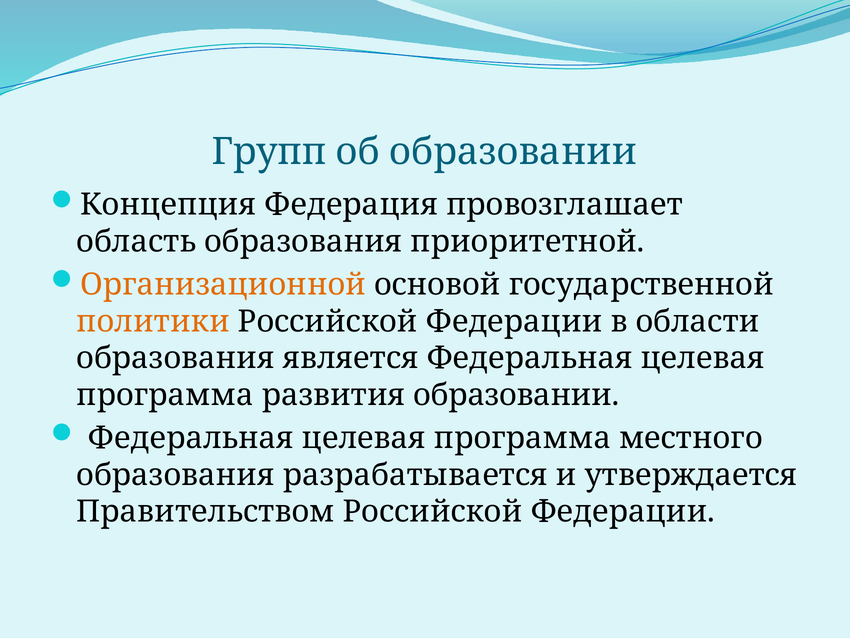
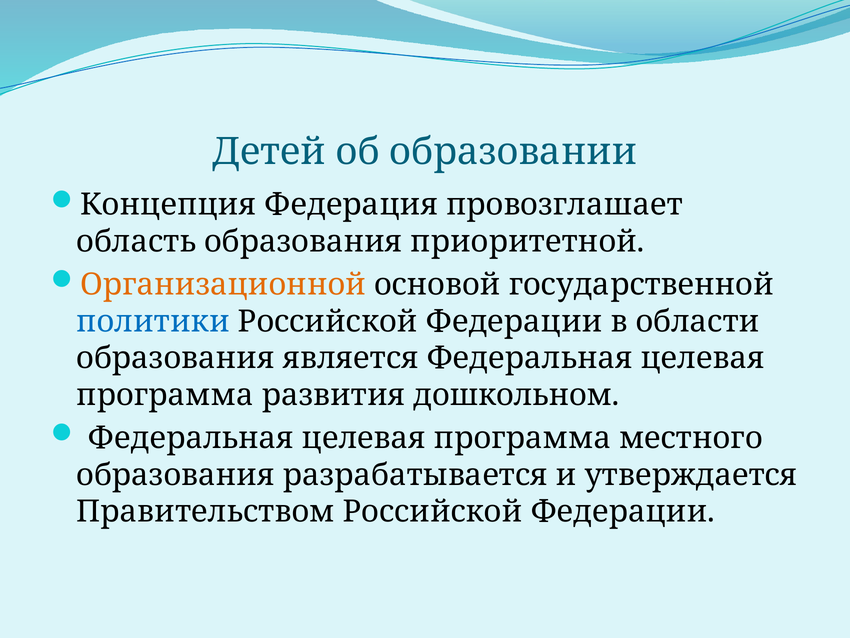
Групп: Групп -> Детей (269, 152)
политики colour: orange -> blue (153, 321)
развития образовании: образовании -> дошкольном (516, 395)
